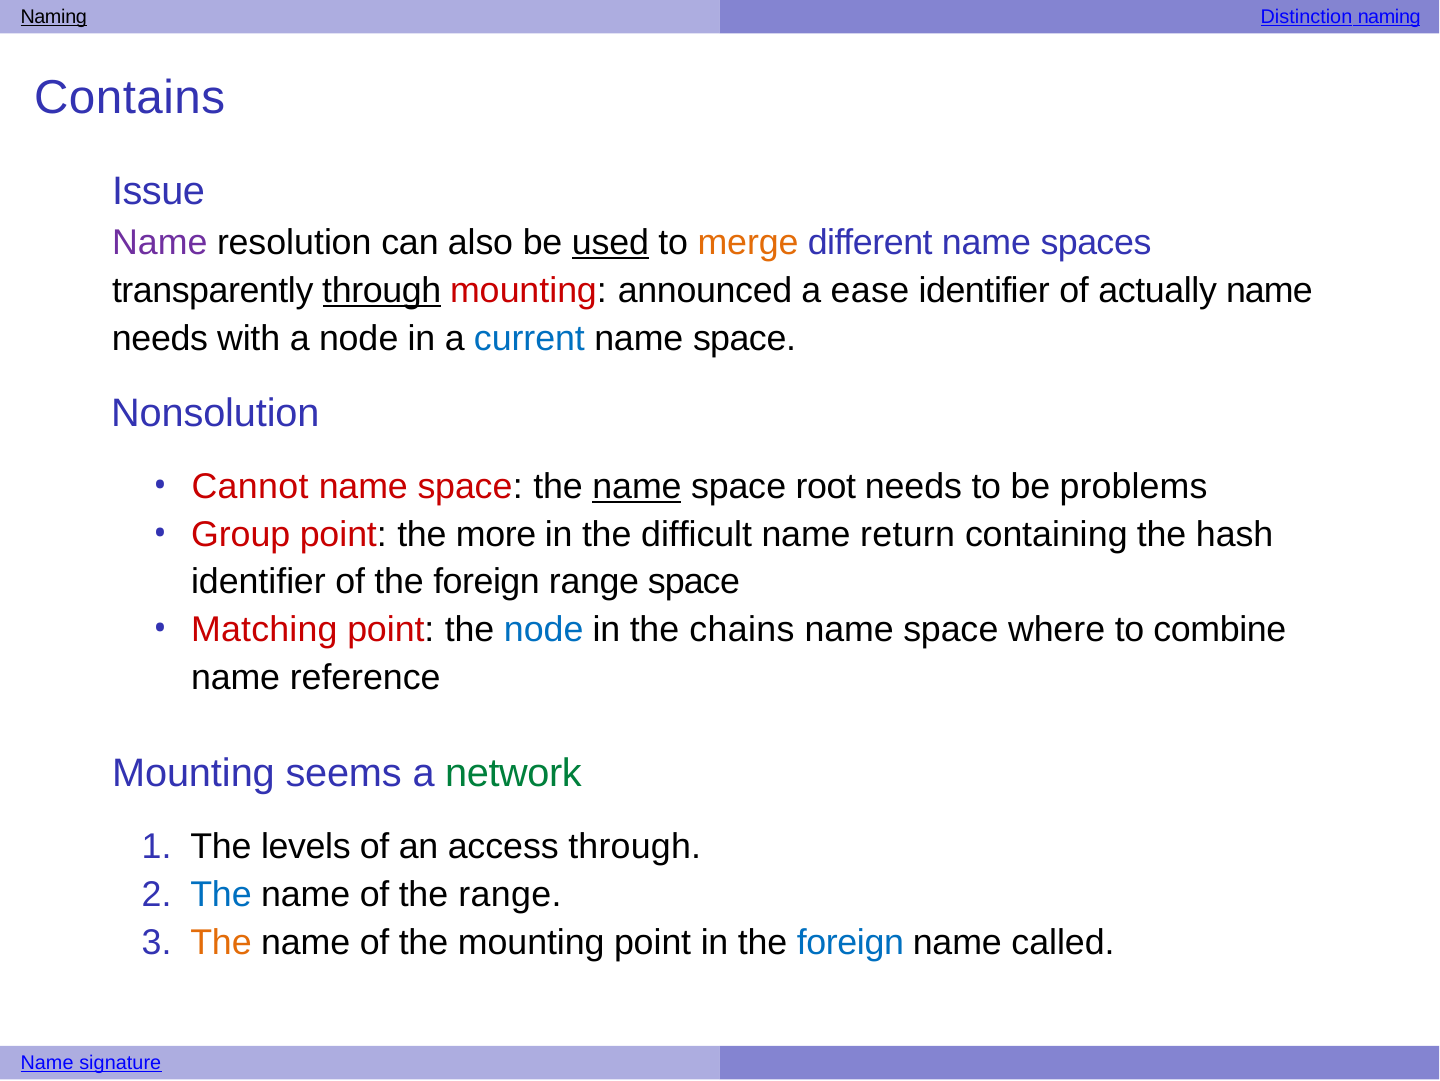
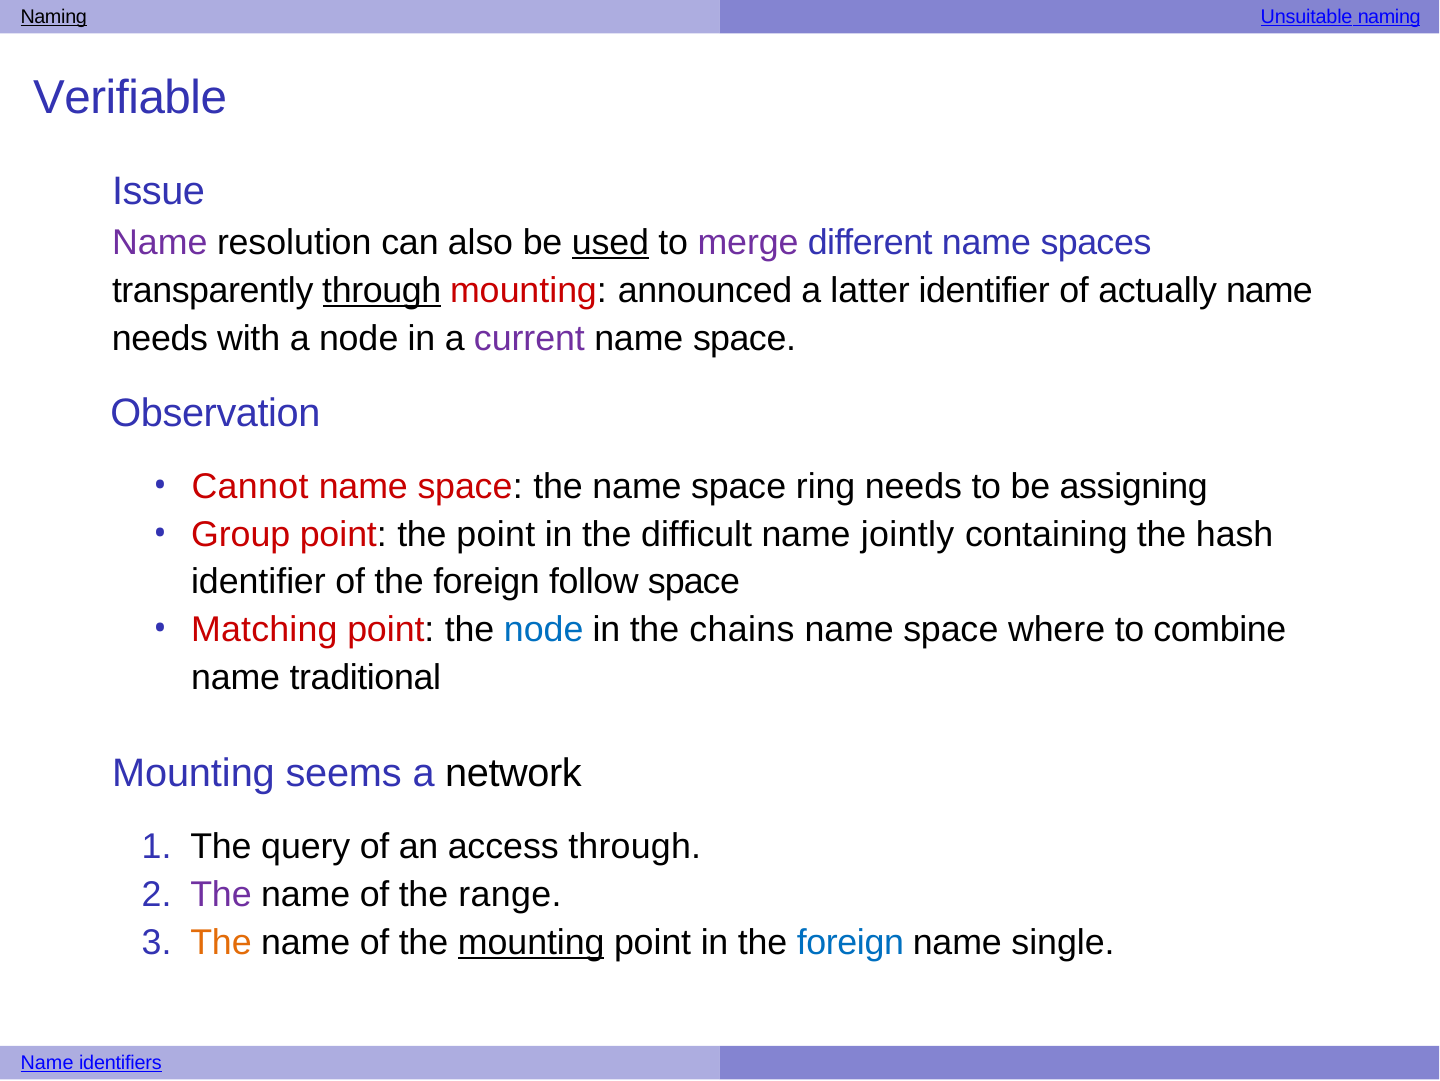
Distinction: Distinction -> Unsuitable (1307, 17)
Contains: Contains -> Verifiable (130, 97)
merge colour: orange -> purple (748, 242)
ease: ease -> latter (870, 290)
current colour: blue -> purple (529, 338)
Nonsolution: Nonsolution -> Observation (215, 414)
name underline: present -> none (637, 487)
root: root -> ring (826, 487)
problems: problems -> assigning (1134, 487)
the more: more -> point (496, 534)
return: return -> jointly (908, 534)
foreign range: range -> follow (594, 582)
reference: reference -> traditional (365, 677)
network colour: green -> black (513, 774)
levels: levels -> query (306, 847)
The colour: blue -> purple (221, 895)
mounting underline: none -> present (531, 943)
called: called -> single (1063, 943)
signature: signature -> identifiers (120, 1063)
